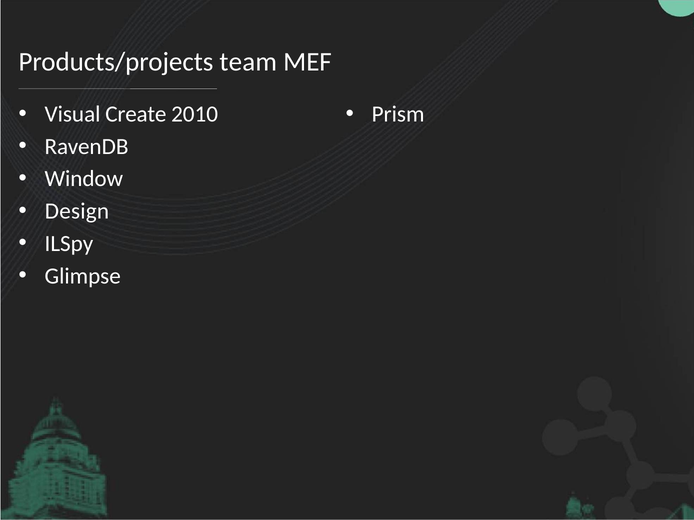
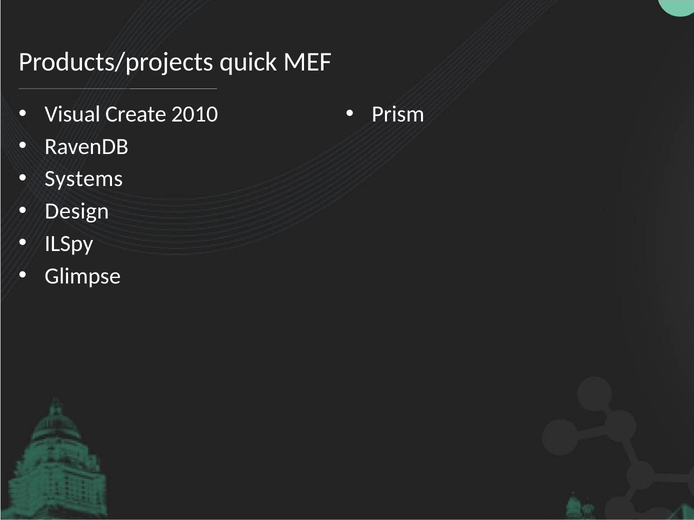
team: team -> quick (248, 62)
Window: Window -> Systems (84, 179)
